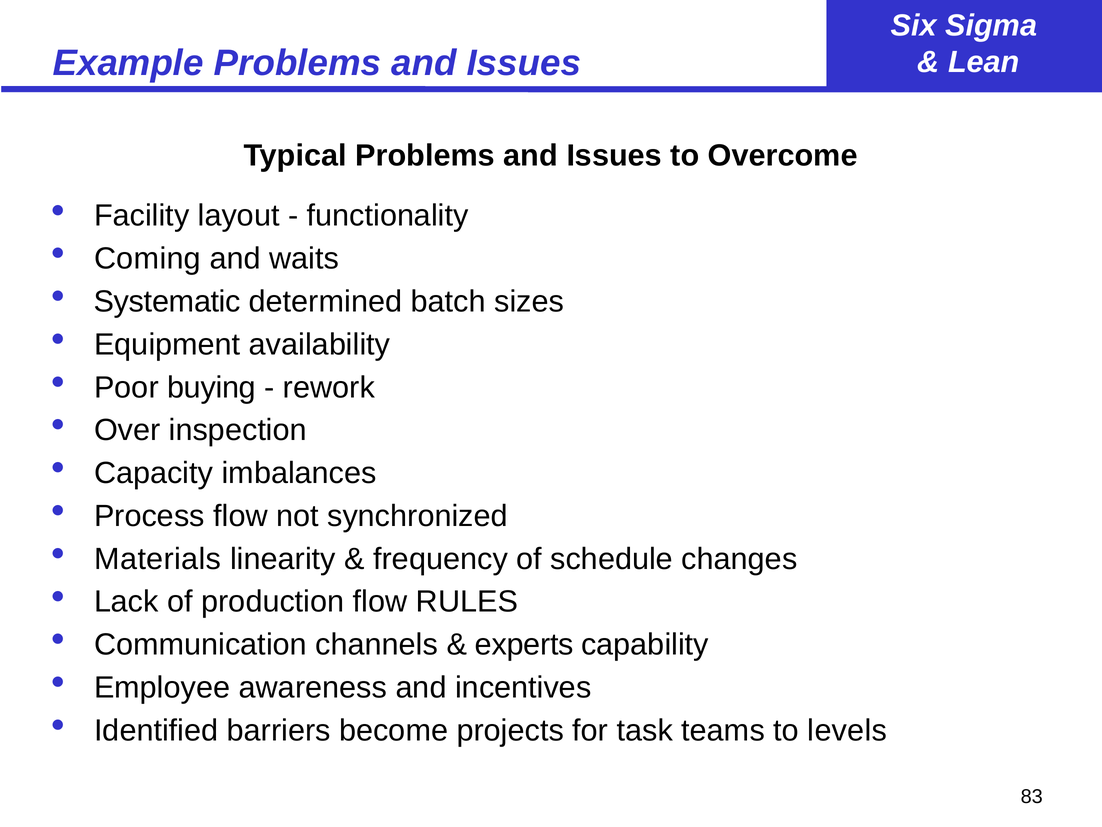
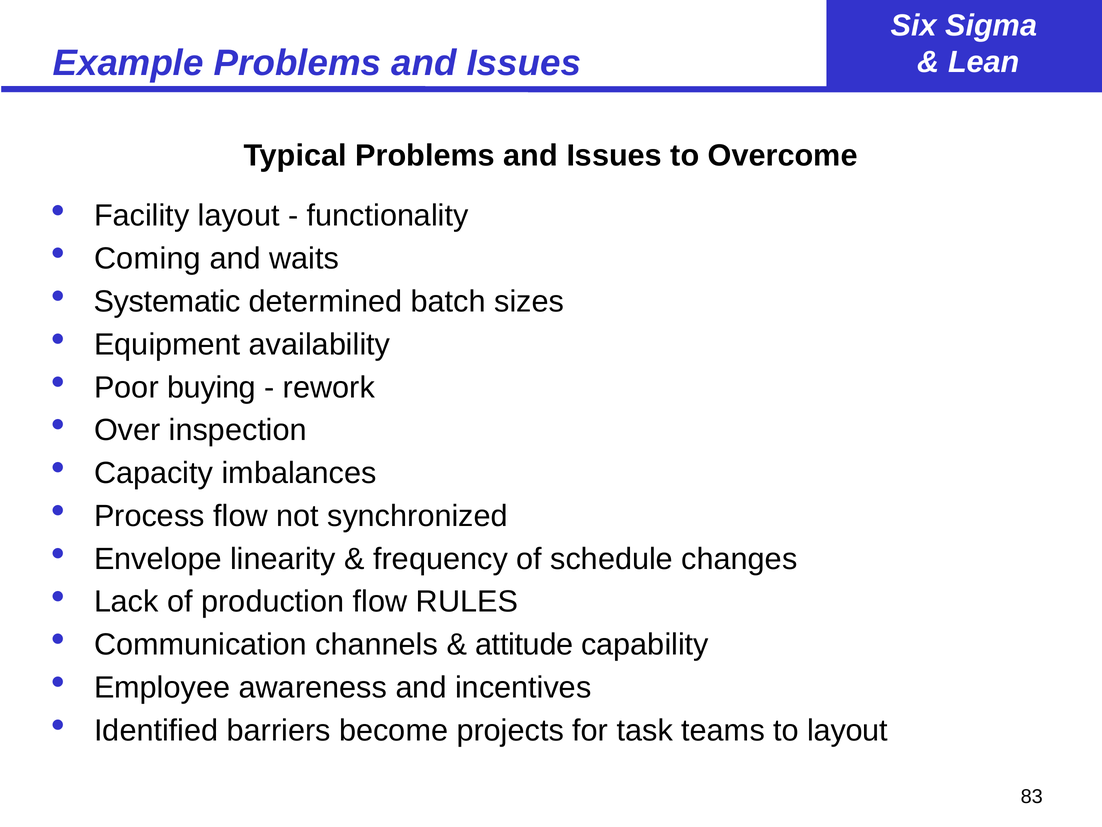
Materials: Materials -> Envelope (158, 559)
experts: experts -> attitude (524, 644)
to levels: levels -> layout (848, 730)
